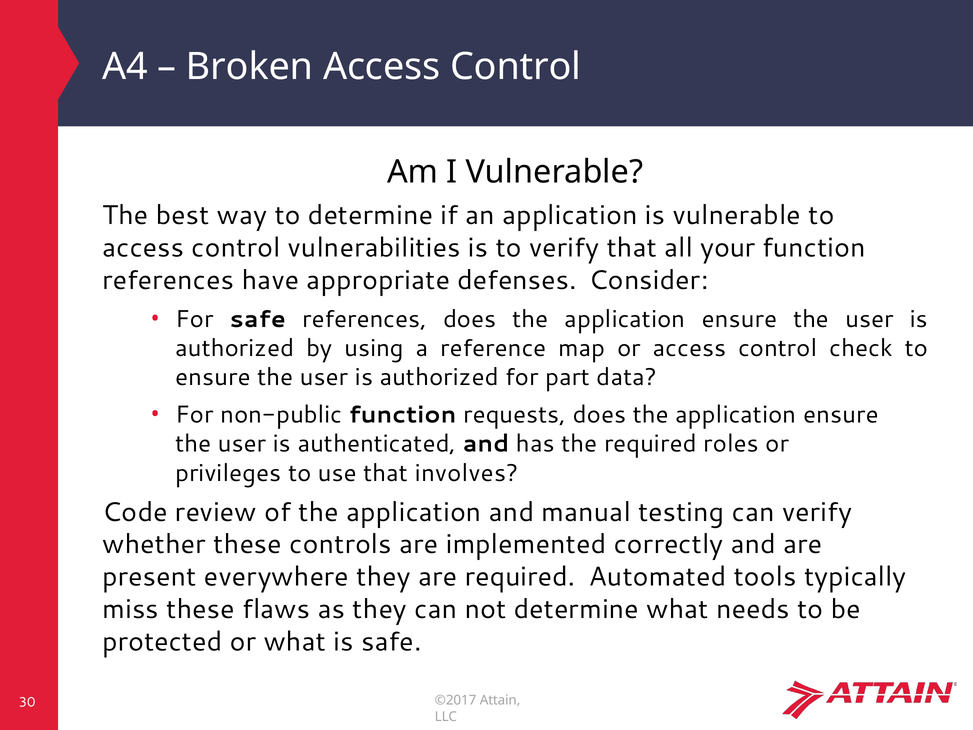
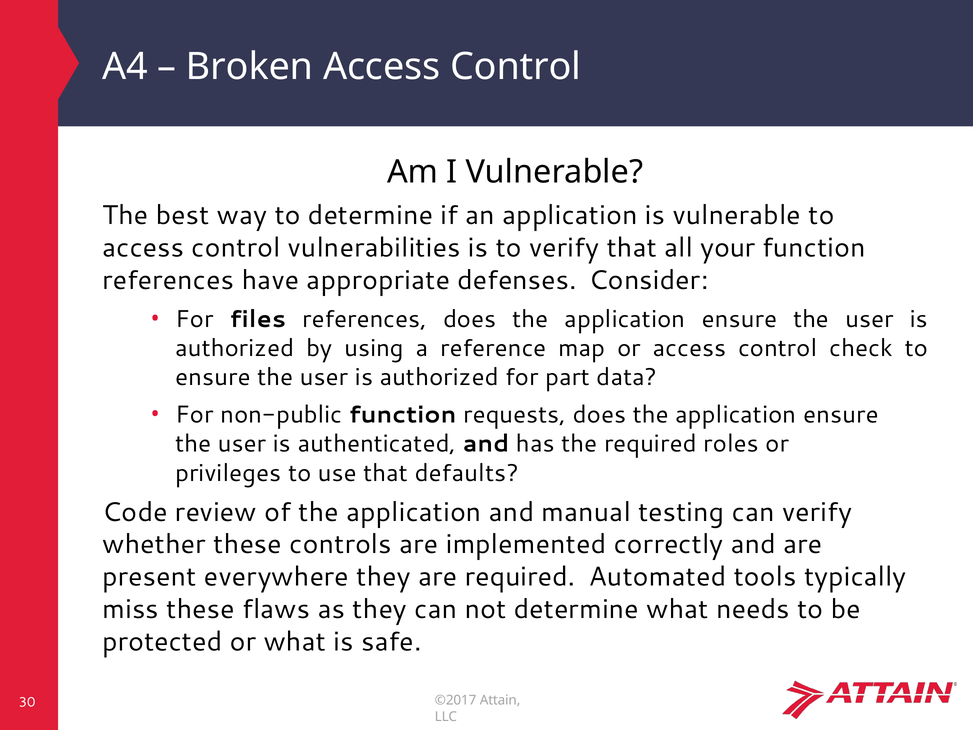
For safe: safe -> files (258, 319)
involves: involves -> defaults (467, 473)
